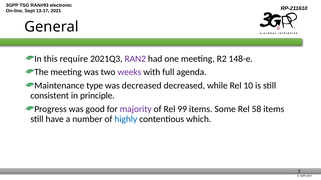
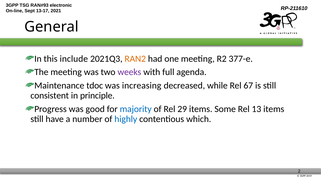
require: require -> include (74, 59)
RAN2 colour: purple -> orange (135, 59)
148-e: 148-e -> 377-e (241, 59)
type: type -> tdoc (95, 86)
was decreased: decreased -> increasing (142, 86)
10: 10 -> 67 (248, 86)
majority colour: purple -> blue (136, 109)
99: 99 -> 29 (182, 109)
58: 58 -> 13 (256, 109)
